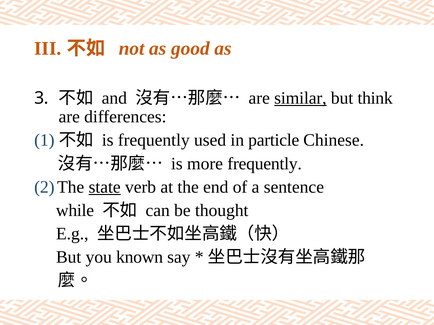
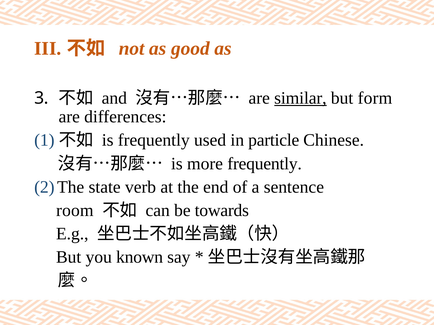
think: think -> form (375, 98)
state underline: present -> none (105, 187)
while: while -> room (75, 211)
thought: thought -> towards (222, 211)
